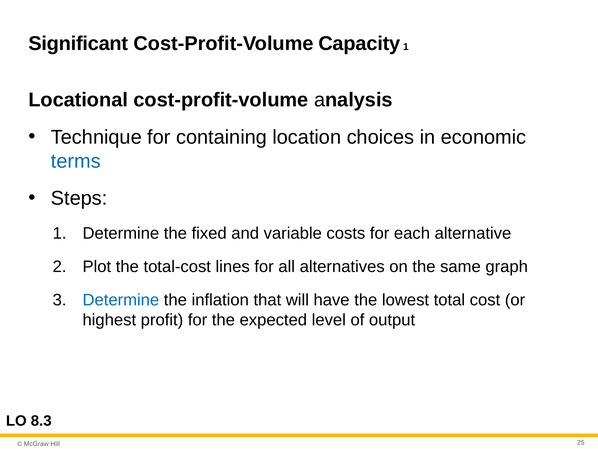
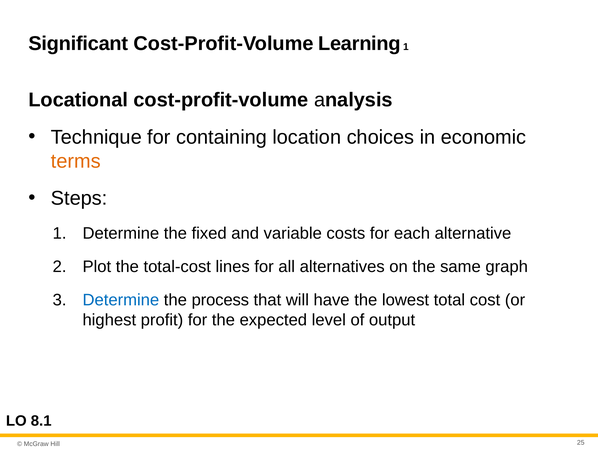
Capacity: Capacity -> Learning (359, 44)
terms colour: blue -> orange (76, 161)
inflation: inflation -> process (220, 300)
8.3: 8.3 -> 8.1 (41, 420)
